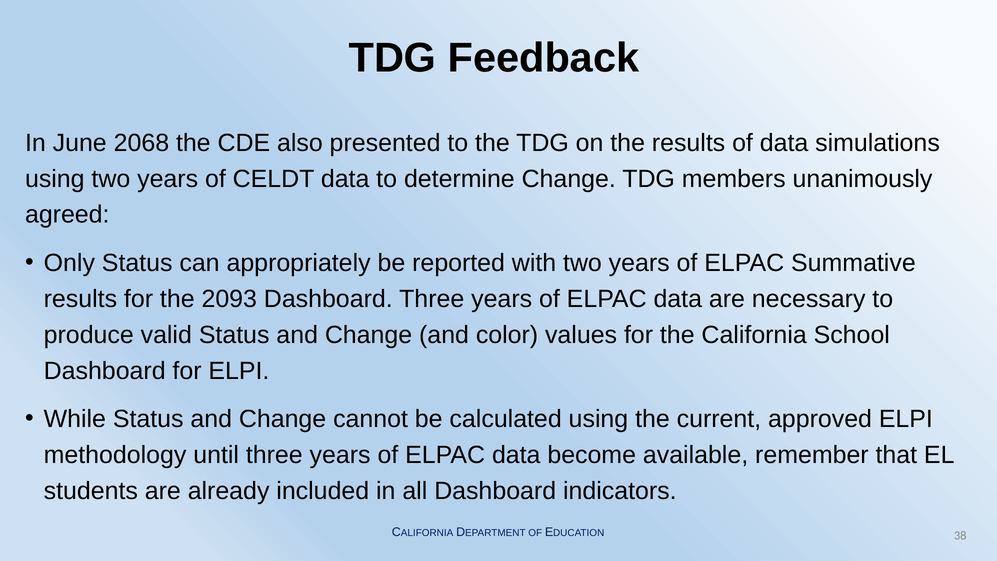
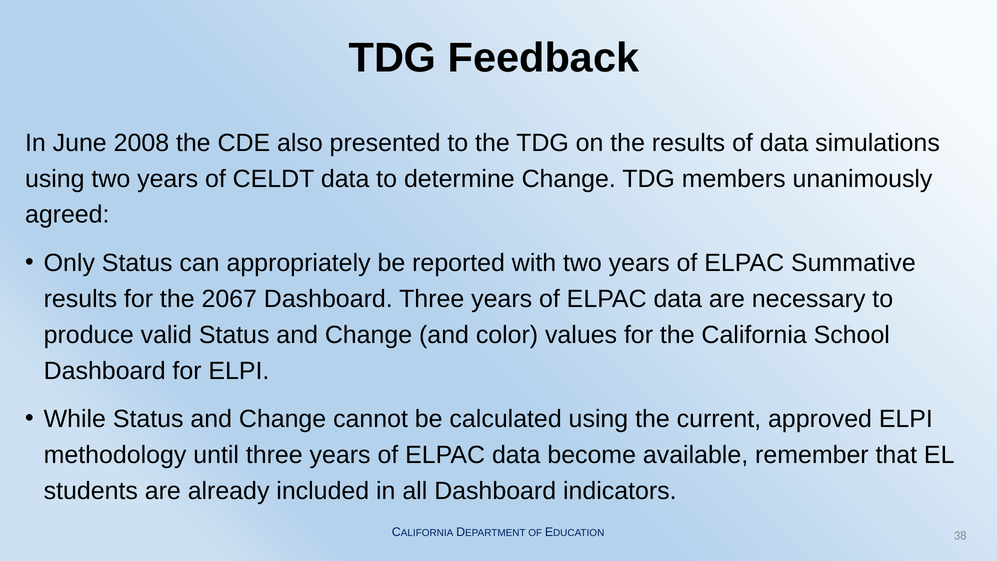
2068: 2068 -> 2008 (141, 143)
2093: 2093 -> 2067 (229, 299)
